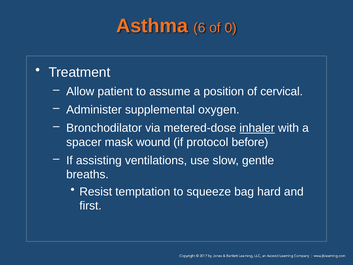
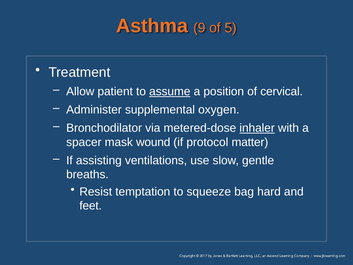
6: 6 -> 9 (200, 28)
0: 0 -> 5 (231, 28)
assume underline: none -> present (170, 91)
before: before -> matter (250, 142)
first: first -> feet (91, 206)
